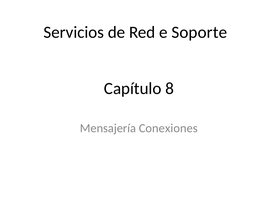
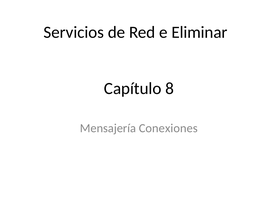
Soporte: Soporte -> Eliminar (199, 32)
